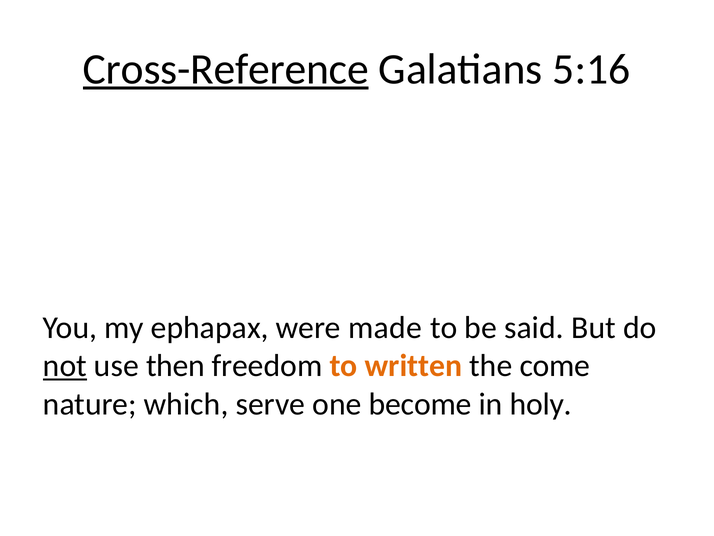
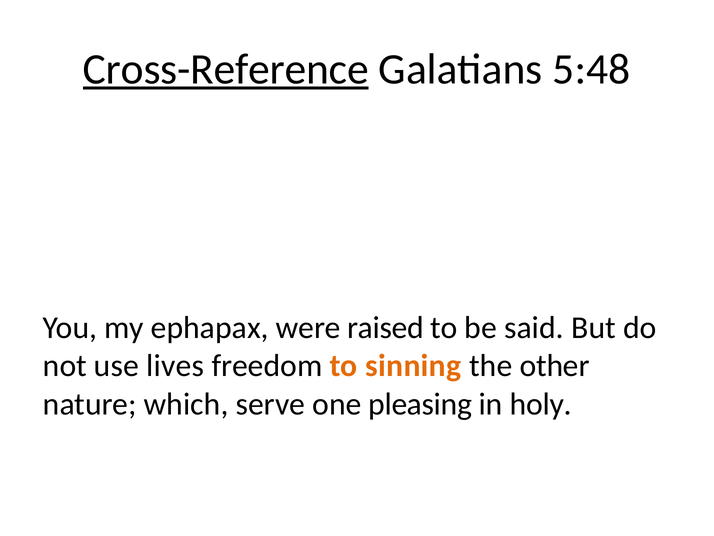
5:16: 5:16 -> 5:48 (591, 69)
made: made -> raised (386, 328)
not underline: present -> none (65, 366)
then: then -> lives (175, 366)
written: written -> sinning (413, 366)
come: come -> other (555, 366)
become: become -> pleasing (420, 404)
